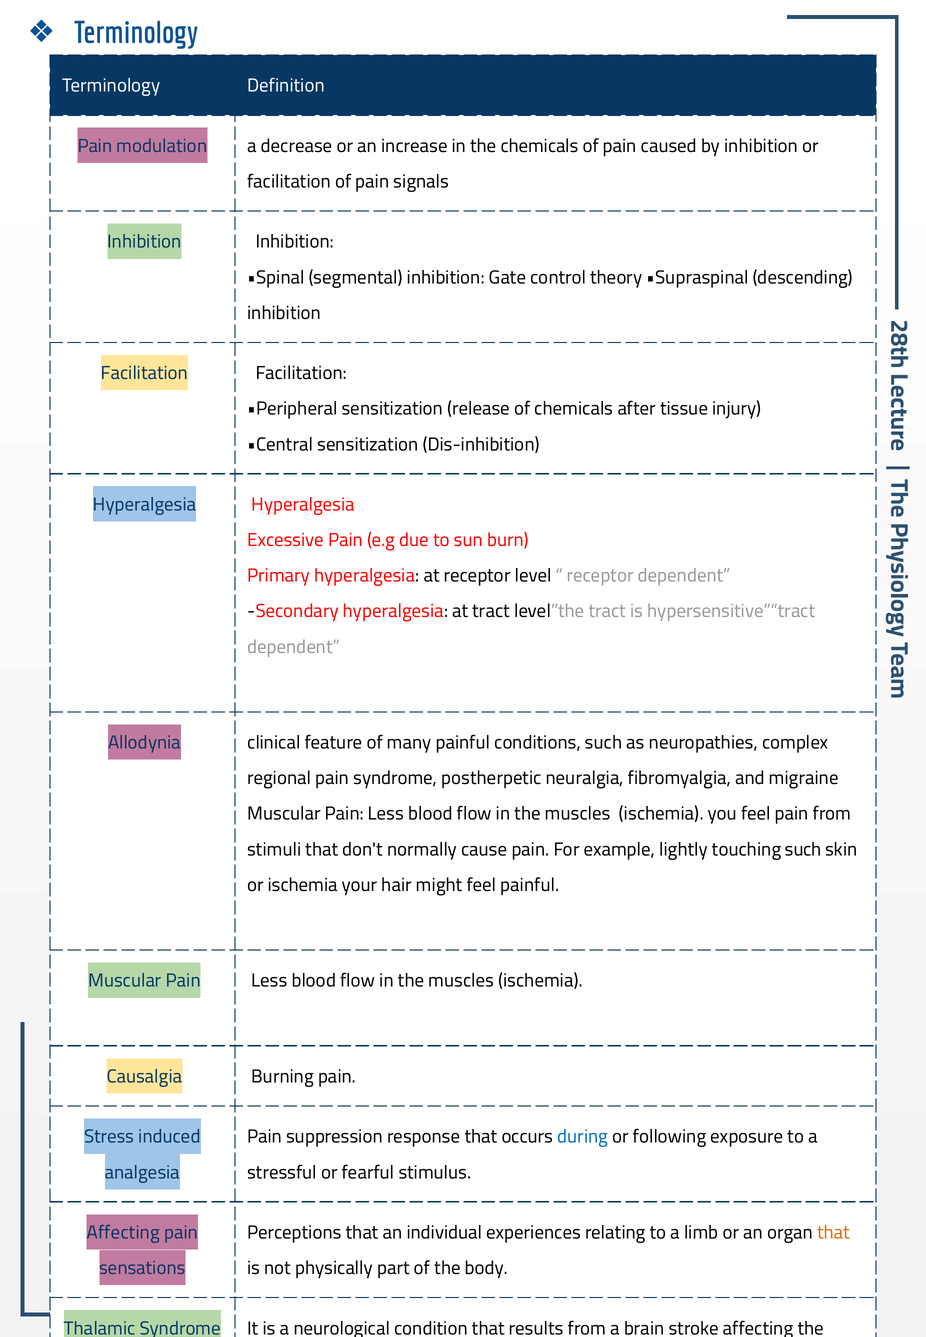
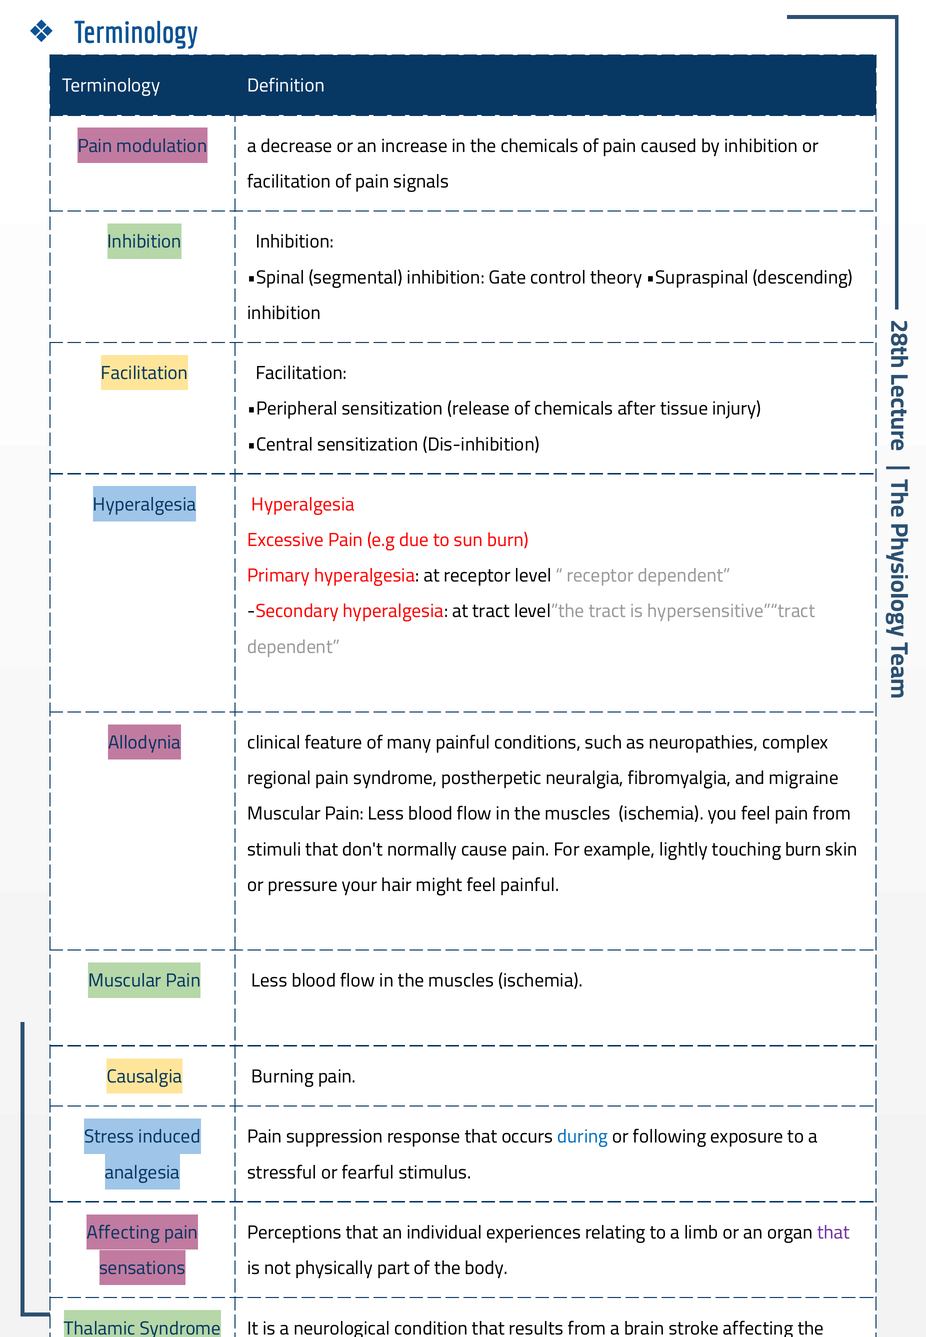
touching such: such -> burn (803, 849)
or ischemia: ischemia -> pressure (303, 885)
that colour: orange -> purple (834, 1233)
